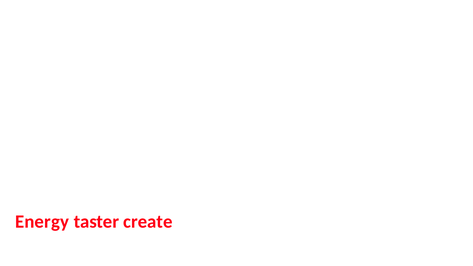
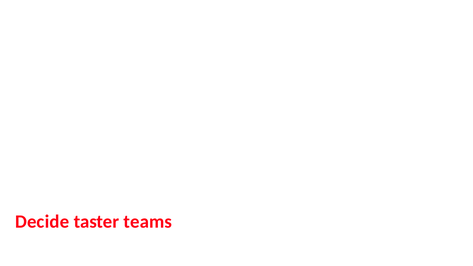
Energy: Energy -> Decide (42, 222)
create: create -> teams (148, 222)
